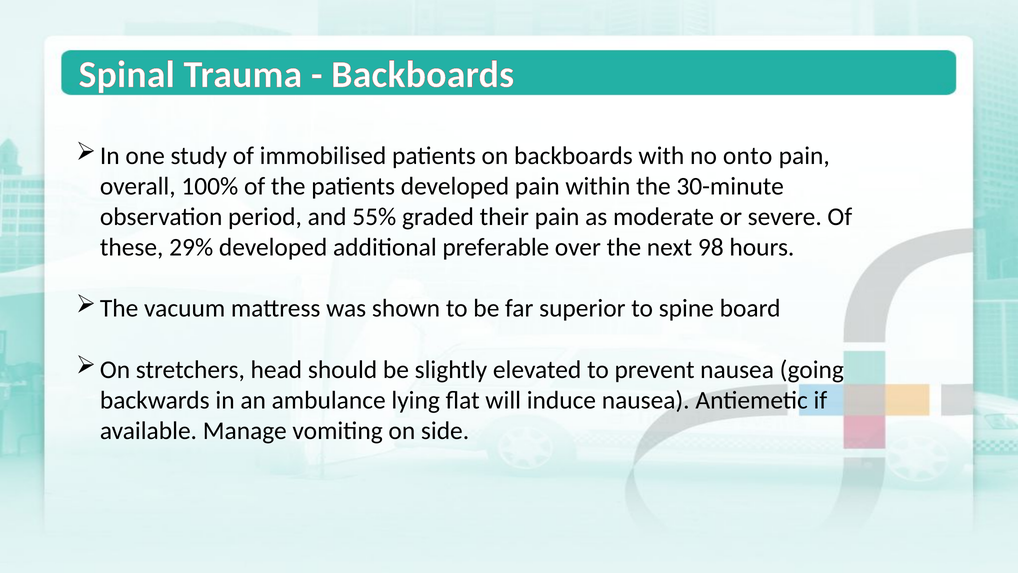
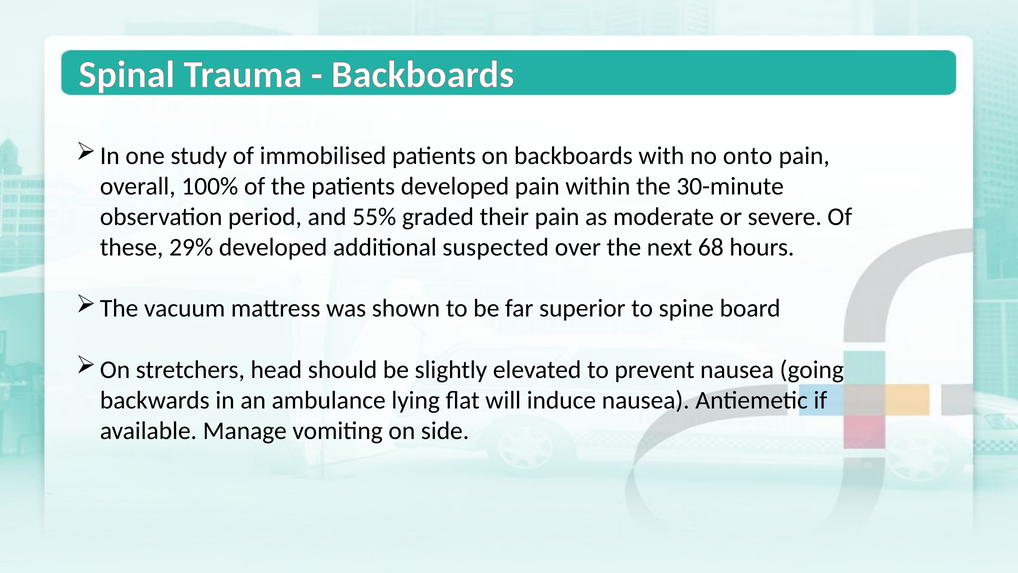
preferable: preferable -> suspected (496, 247)
98: 98 -> 68 (711, 247)
